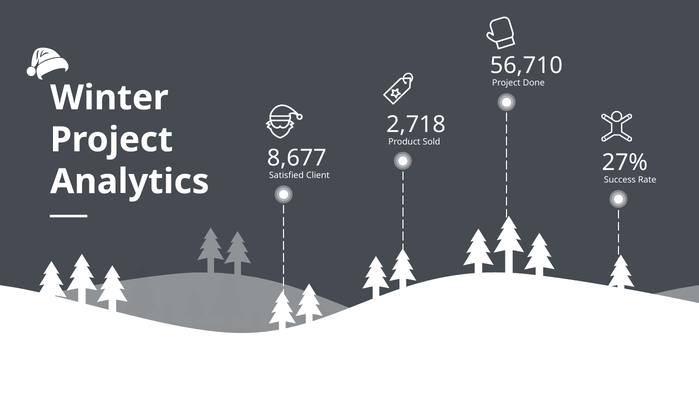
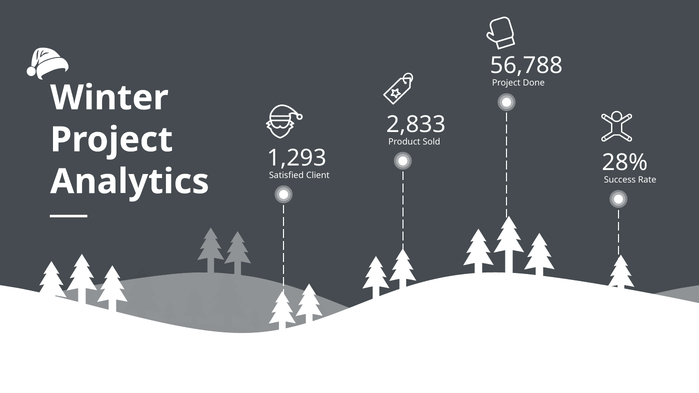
56,710: 56,710 -> 56,788 (526, 65)
2,718: 2,718 -> 2,833 (416, 124)
8,677: 8,677 -> 1,293 (297, 158)
27%: 27% -> 28% (625, 163)
